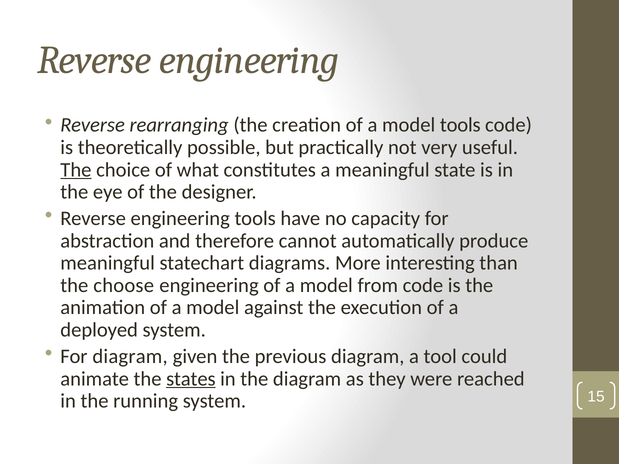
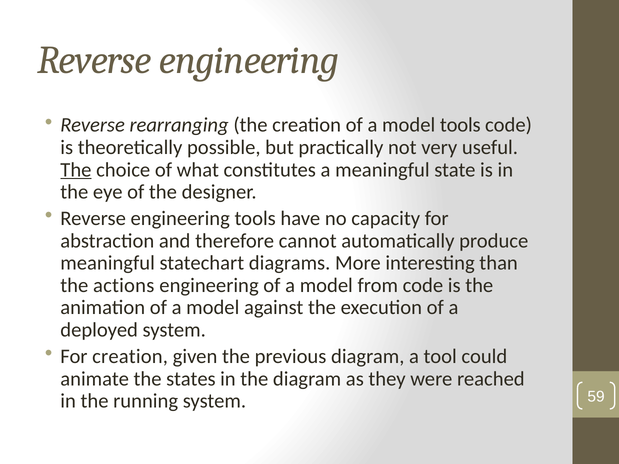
choose: choose -> actions (124, 286)
For diagram: diagram -> creation (130, 357)
states underline: present -> none (191, 379)
15: 15 -> 59 (596, 397)
